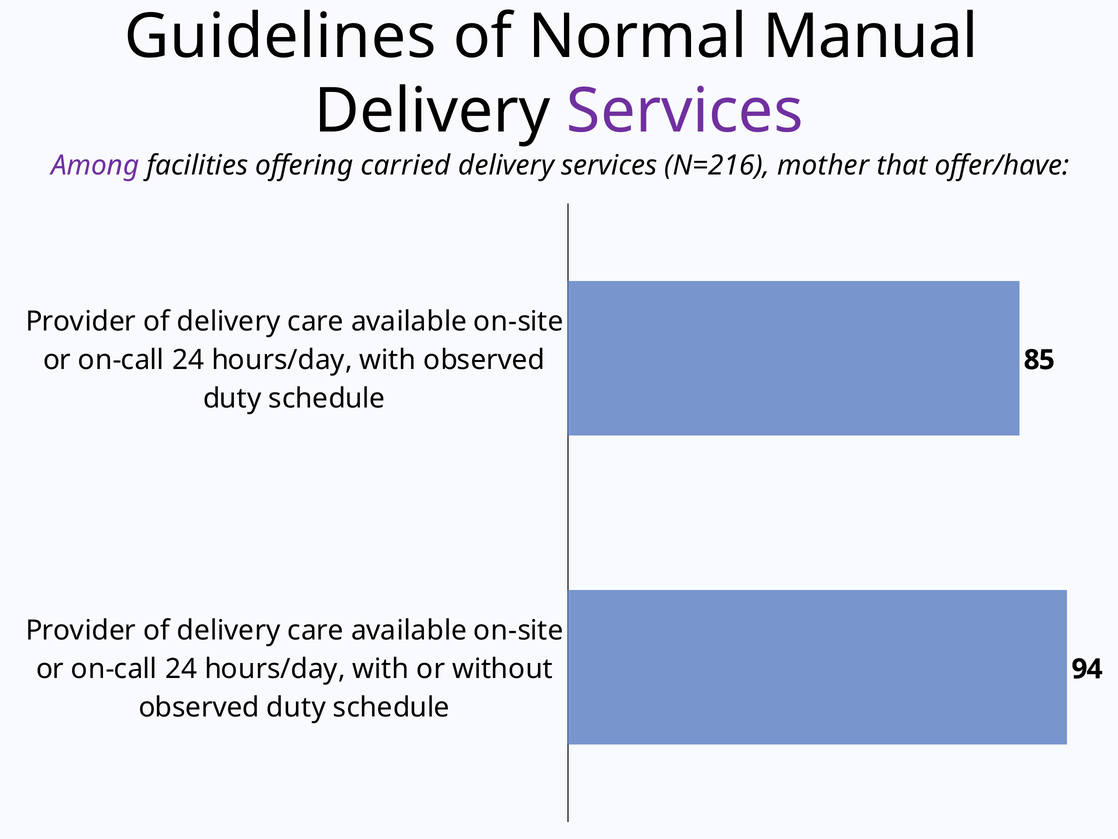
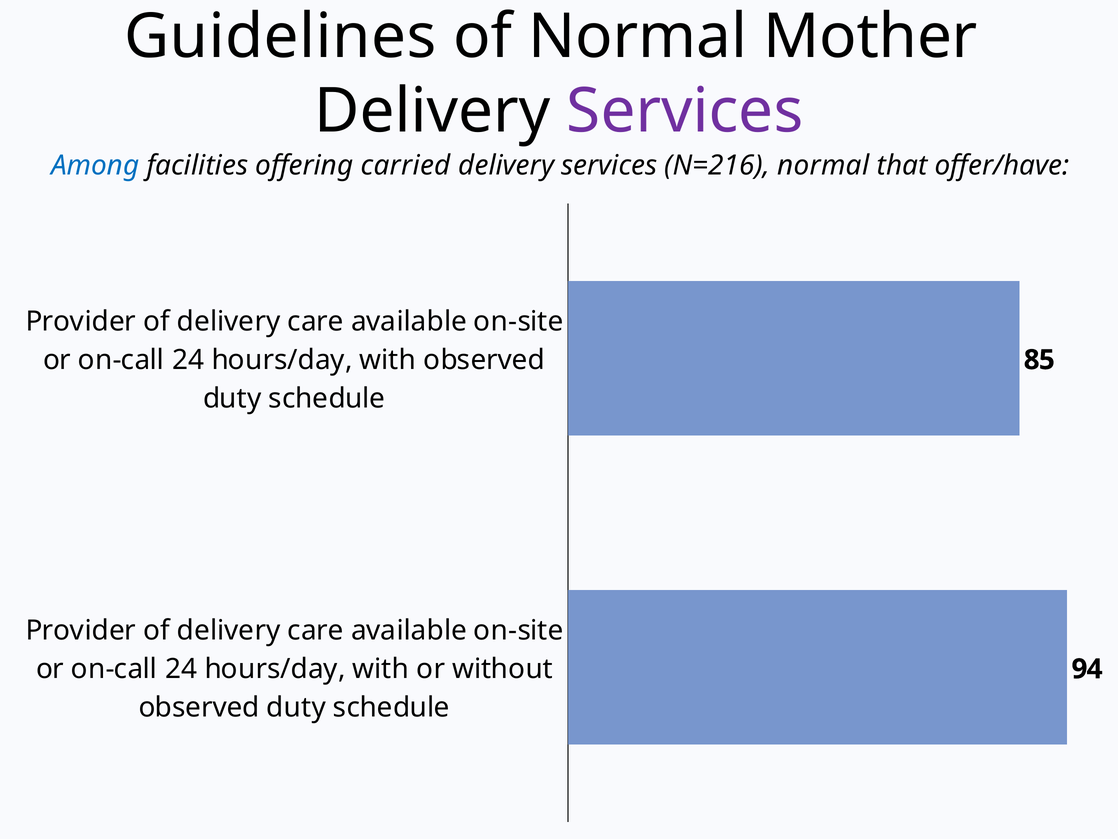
Manual: Manual -> Mother (870, 37)
Among colour: purple -> blue (95, 165)
N=216 mother: mother -> normal (823, 165)
